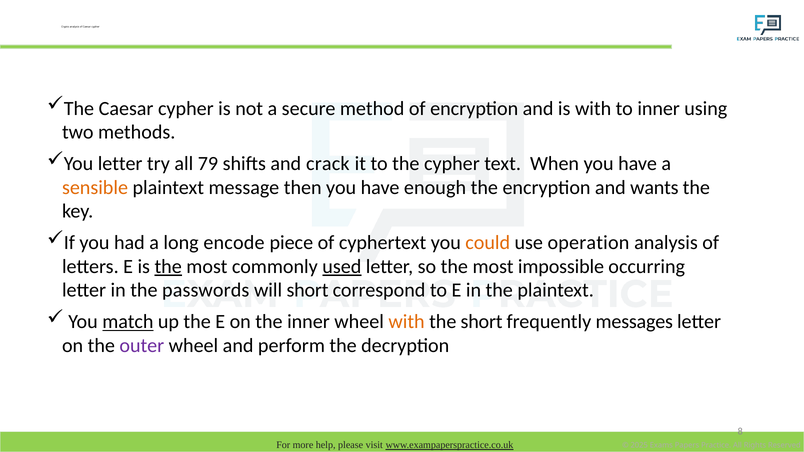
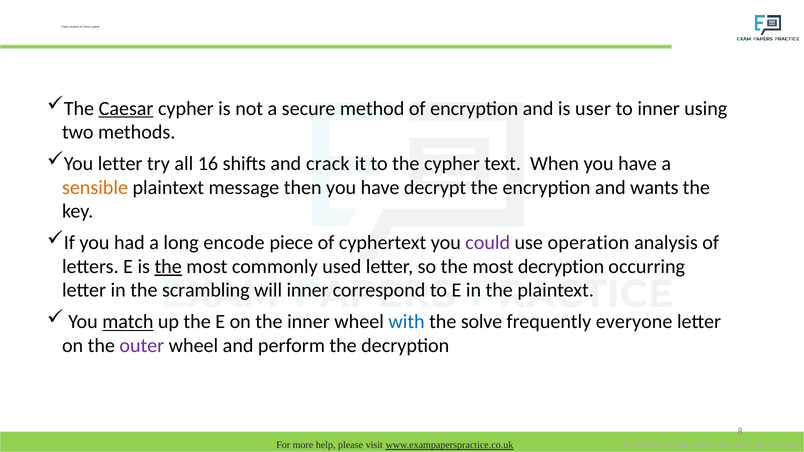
Caesar underline: none -> present (126, 108)
is with: with -> user (593, 108)
79: 79 -> 16 (208, 164)
enough: enough -> decrypt (435, 188)
could colour: orange -> purple (488, 243)
used underline: present -> none (342, 267)
most impossible: impossible -> decryption (561, 267)
passwords: passwords -> scrambling (206, 291)
will short: short -> inner (308, 291)
with colour: orange -> blue (407, 322)
the short: short -> solve (482, 322)
messages: messages -> everyone (634, 322)
